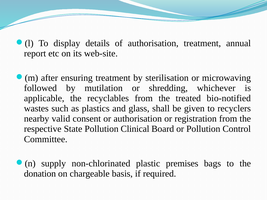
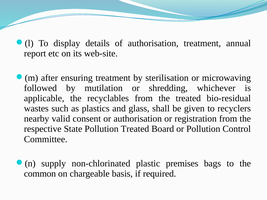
bio-notified: bio-notified -> bio-residual (229, 98)
Pollution Clinical: Clinical -> Treated (135, 129)
donation: donation -> common (40, 174)
